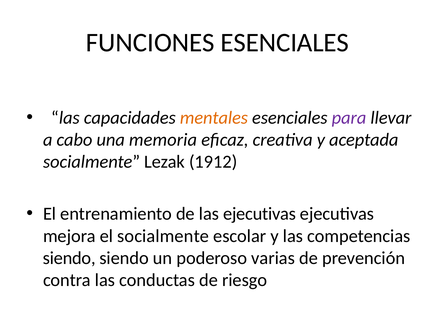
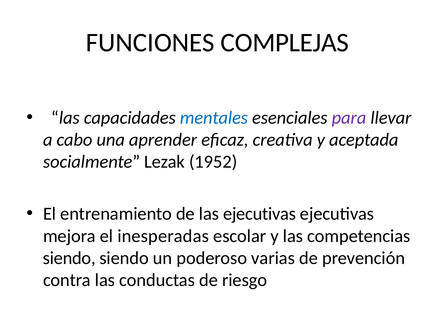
FUNCIONES ESENCIALES: ESENCIALES -> COMPLEJAS (285, 43)
mentales colour: orange -> blue (214, 118)
memoria: memoria -> aprender (163, 140)
1912: 1912 -> 1952 (213, 162)
el socialmente: socialmente -> inesperadas (163, 236)
